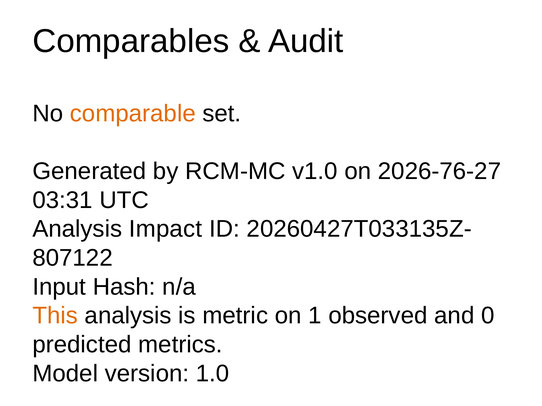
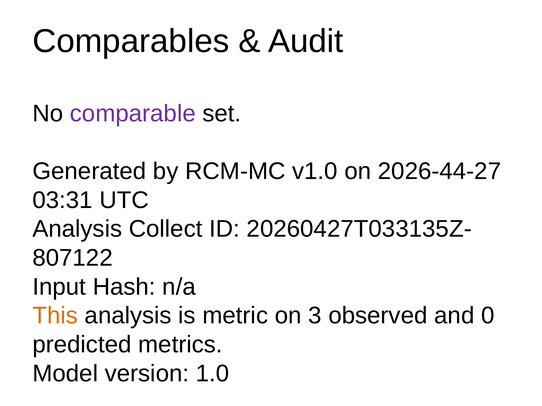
comparable colour: orange -> purple (133, 114)
2026-76-27: 2026-76-27 -> 2026-44-27 (440, 171)
Impact: Impact -> Collect (166, 229)
1: 1 -> 3 (315, 316)
